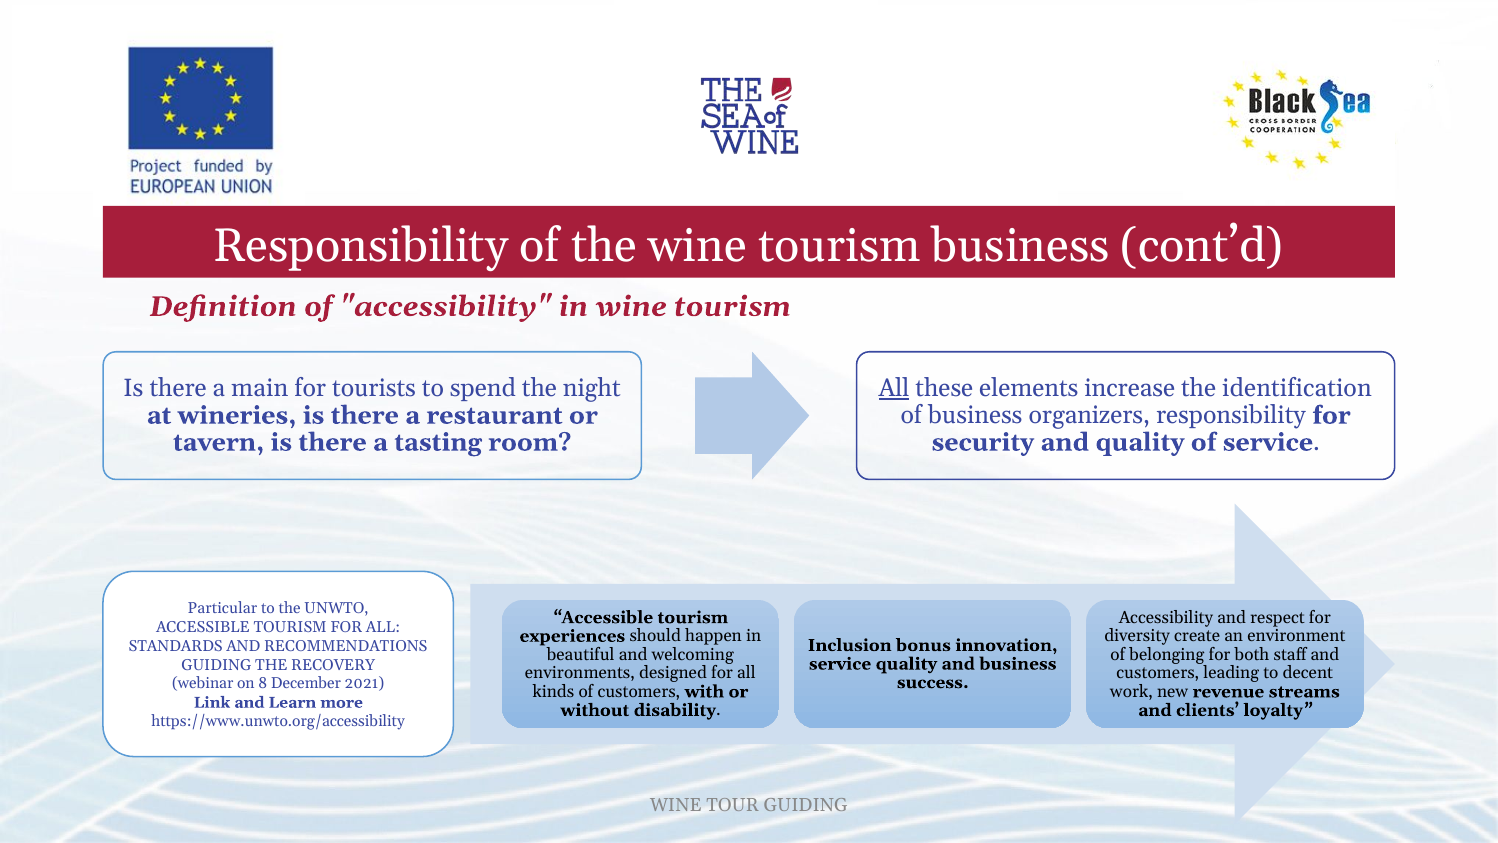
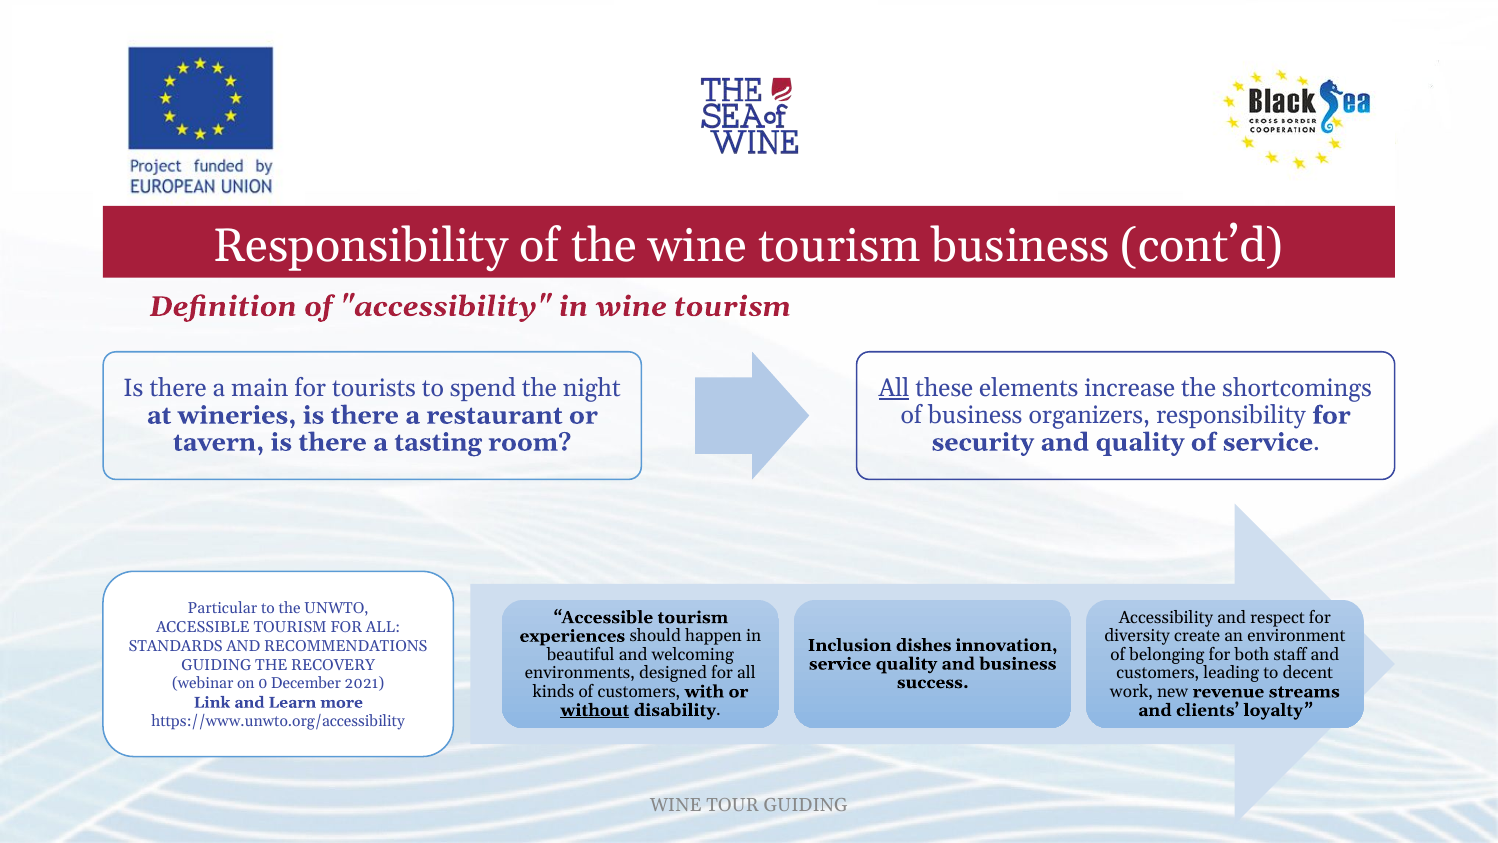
identification: identification -> shortcomings (1297, 388)
bonus: bonus -> dishes (924, 645)
8: 8 -> 0 (263, 683)
without underline: none -> present (595, 710)
